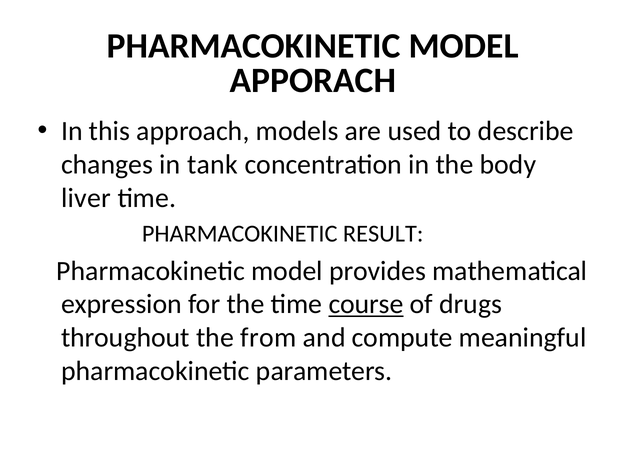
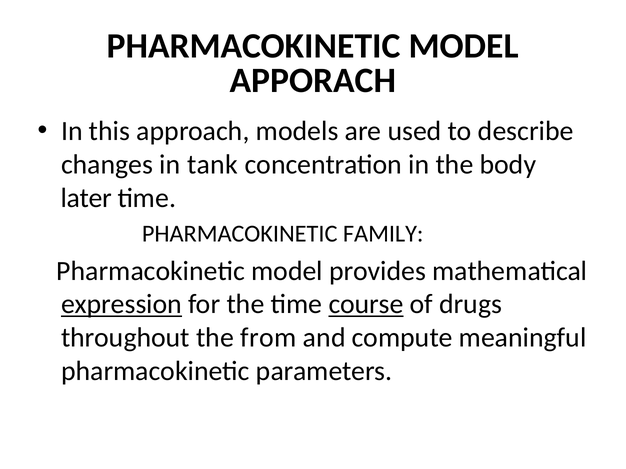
liver: liver -> later (86, 198)
RESULT: RESULT -> FAMILY (383, 234)
expression underline: none -> present (121, 305)
